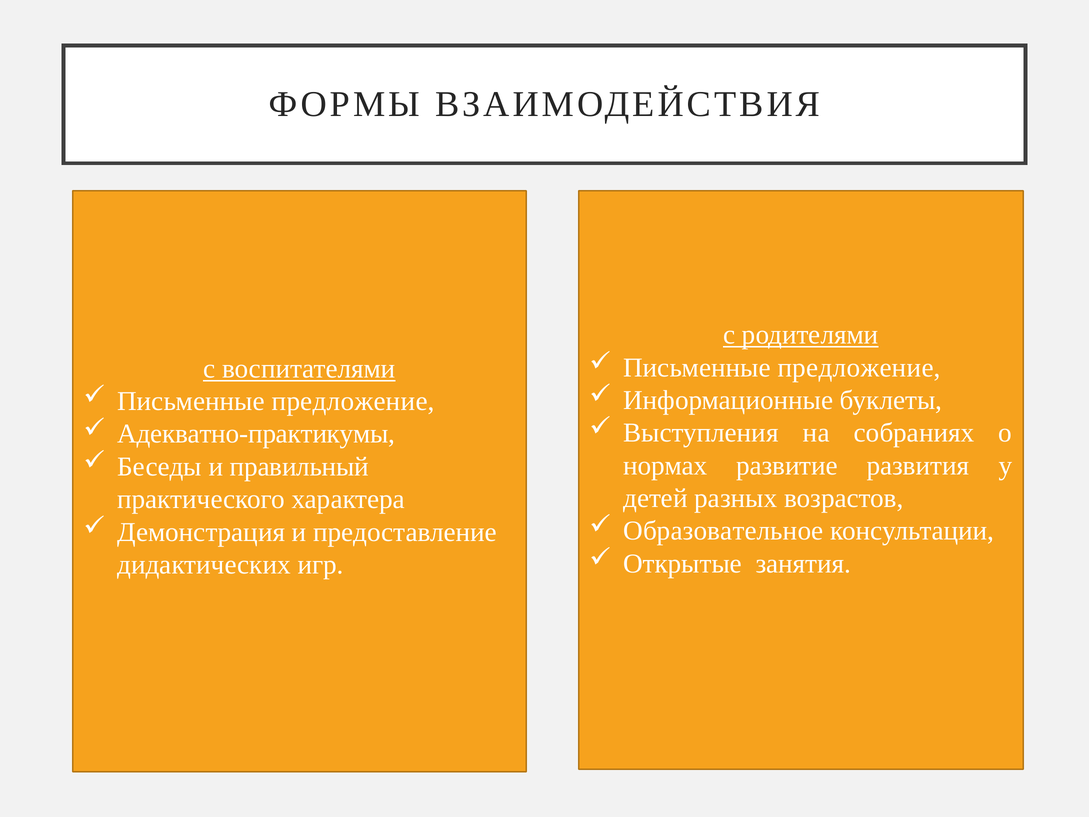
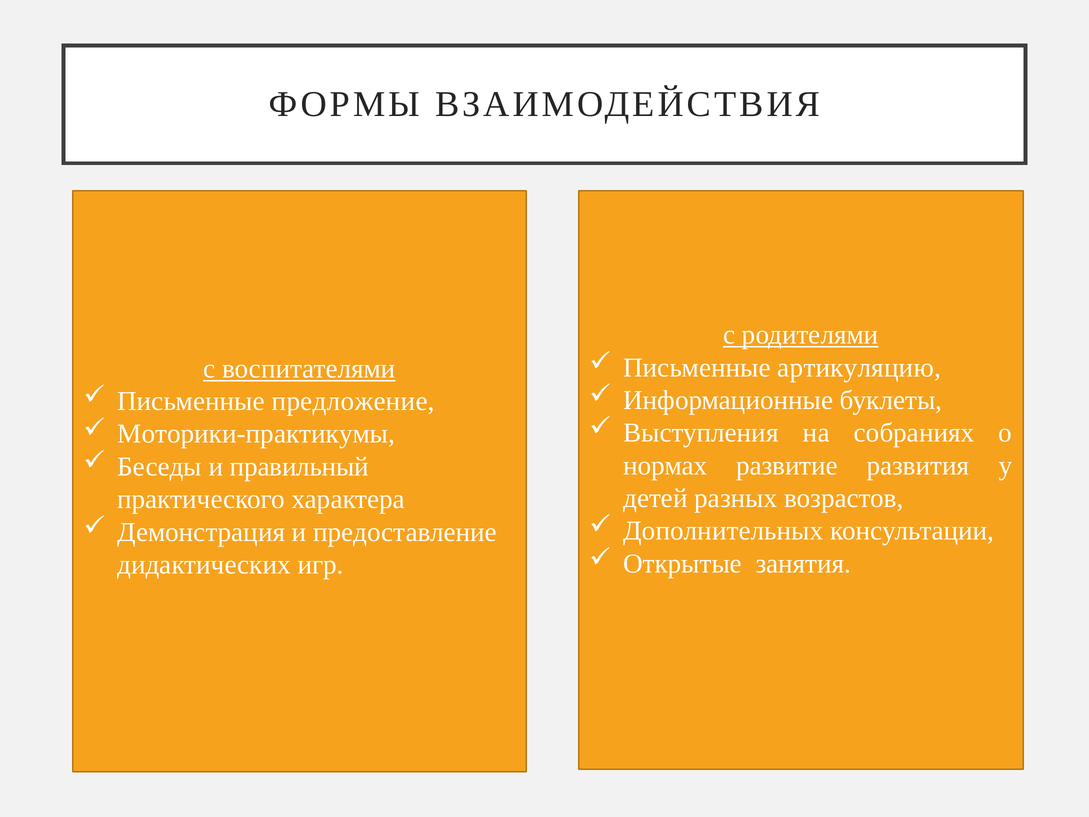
предложение: предложение -> артикуляцию (859, 367)
Адекватно-практикумы: Адекватно-практикумы -> Моторики-практикумы (256, 434)
Образовательное: Образовательное -> Дополнительных (723, 531)
